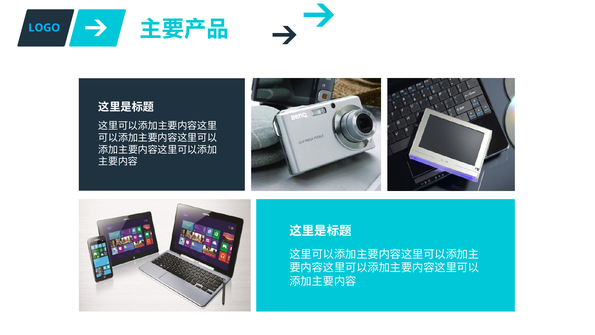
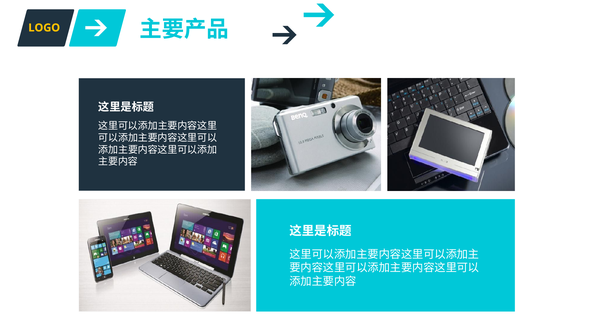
LOGO colour: light blue -> yellow (44, 28)
